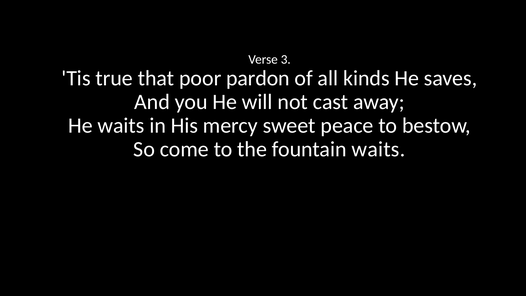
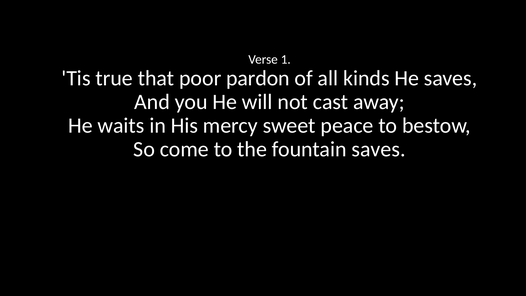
3: 3 -> 1 (286, 60)
fountain waits: waits -> saves (379, 149)
